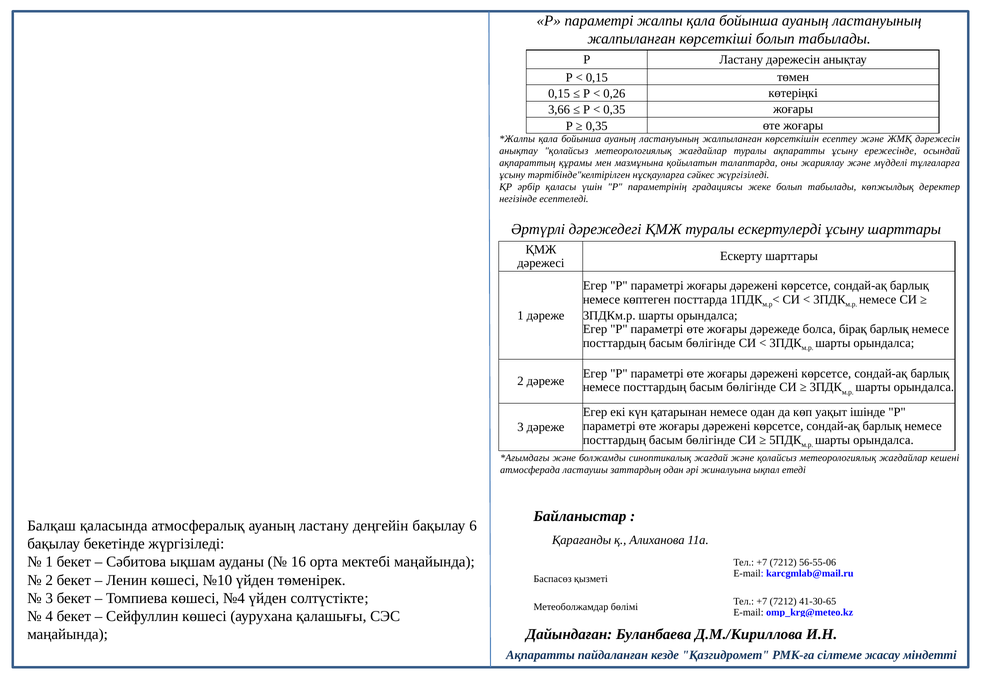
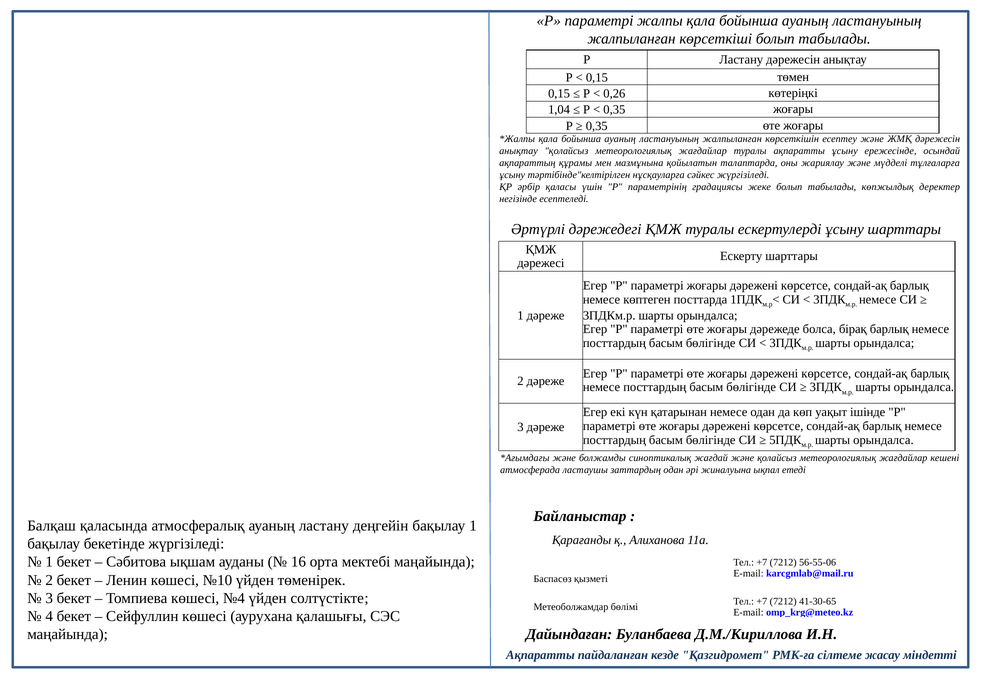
3,66: 3,66 -> 1,04 (559, 110)
бақылау 6: 6 -> 1 (473, 526)
